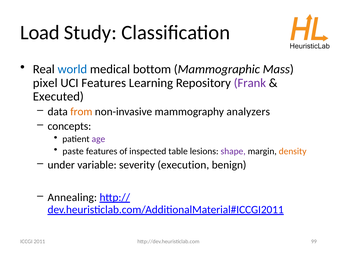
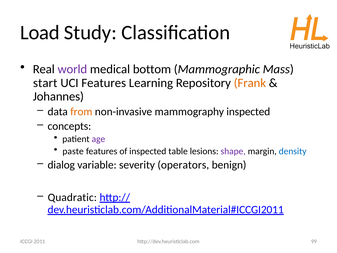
world colour: blue -> purple (72, 69)
pixel: pixel -> start (45, 83)
Frank colour: purple -> orange (250, 83)
Executed: Executed -> Johannes (58, 96)
mammography analyzers: analyzers -> inspected (248, 112)
density colour: orange -> blue (293, 151)
under: under -> dialog (61, 165)
execution: execution -> operators (183, 165)
Annealing: Annealing -> Quadratic (72, 197)
